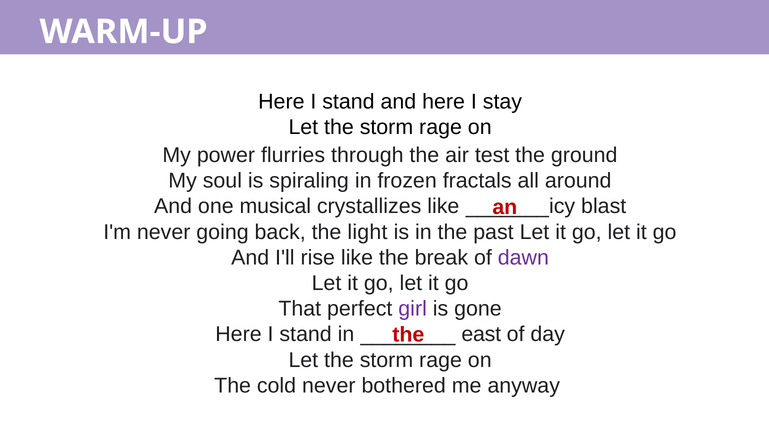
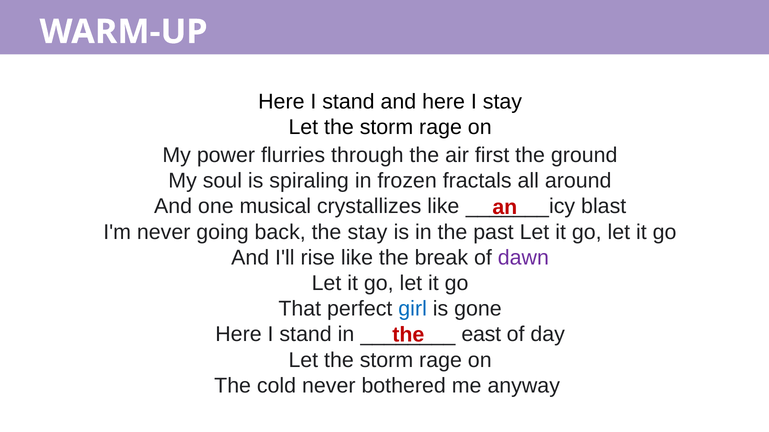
test: test -> first (492, 155)
the light: light -> stay (367, 232)
girl colour: purple -> blue (413, 309)
